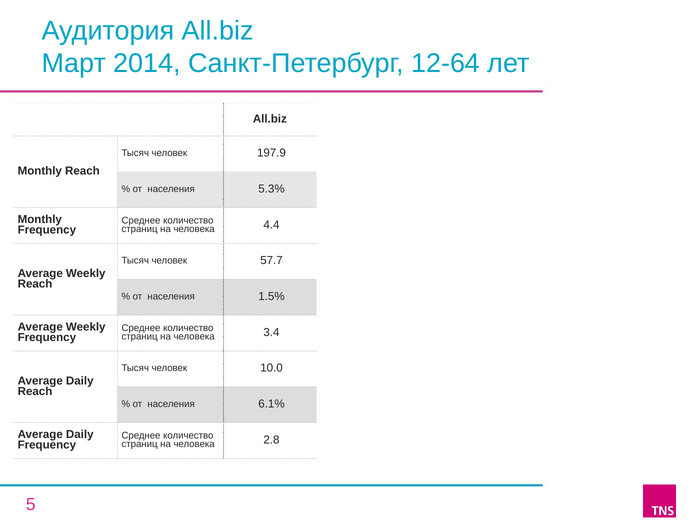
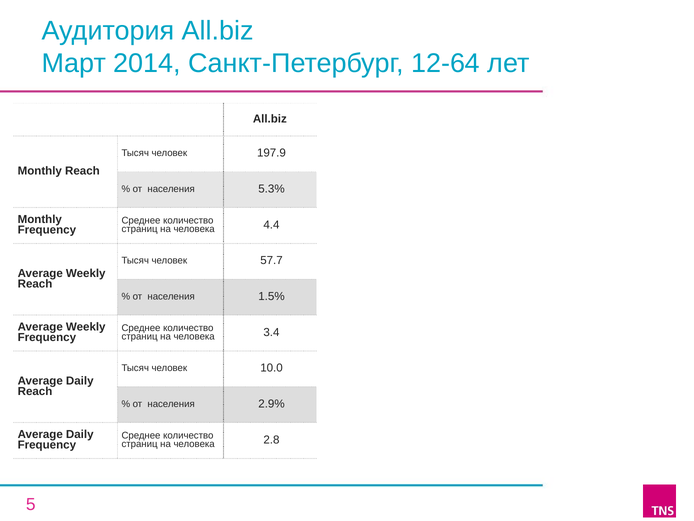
6.1%: 6.1% -> 2.9% (272, 404)
